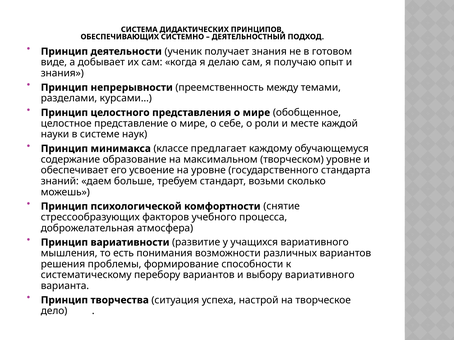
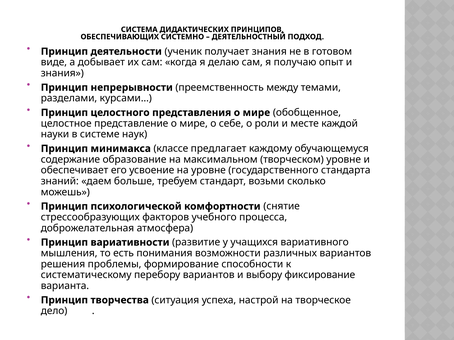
выбору вариативного: вариативного -> фиксирование (320, 275)
